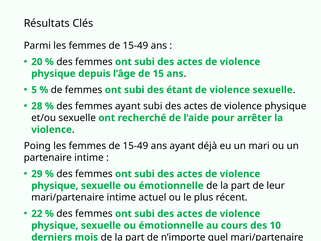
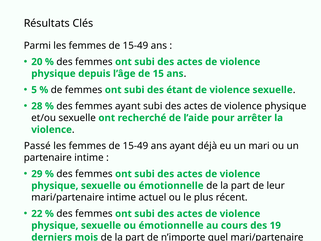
Poing: Poing -> Passé (37, 146)
10: 10 -> 19 (275, 225)
